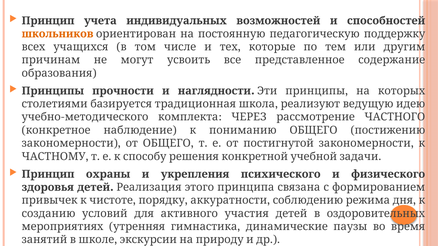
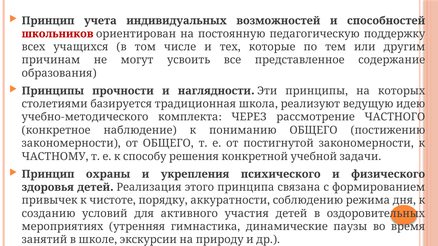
школьников colour: orange -> red (58, 34)
